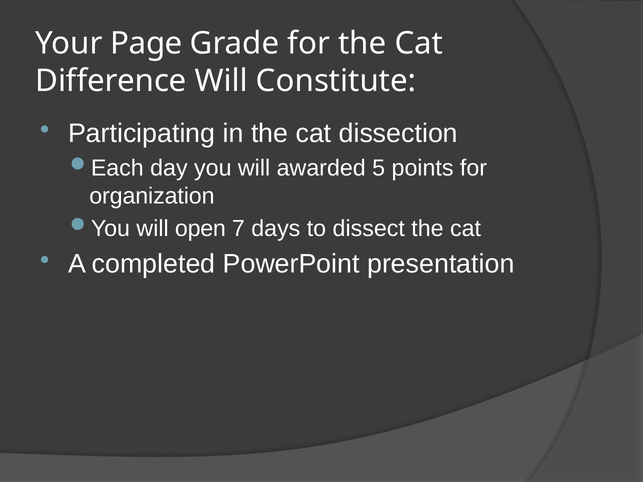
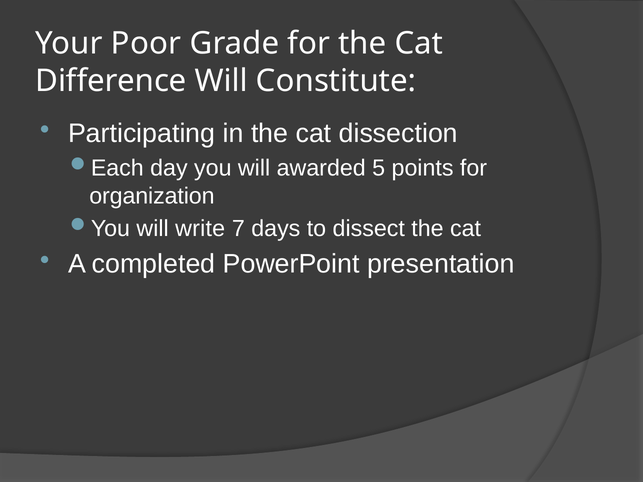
Page: Page -> Poor (146, 43)
open: open -> write (200, 229)
